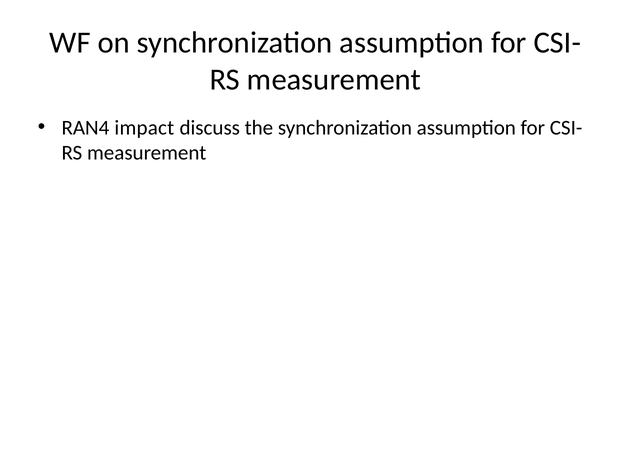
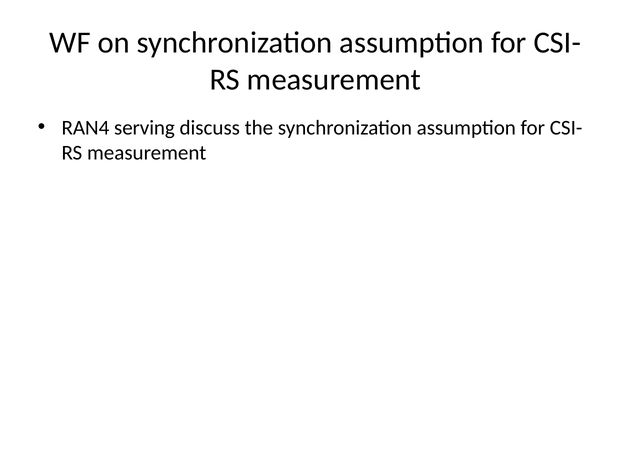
impact: impact -> serving (144, 128)
